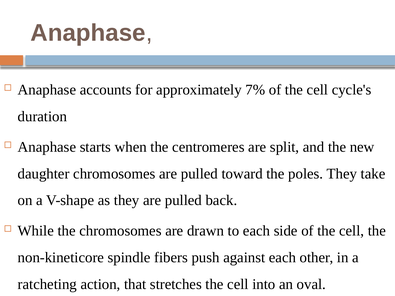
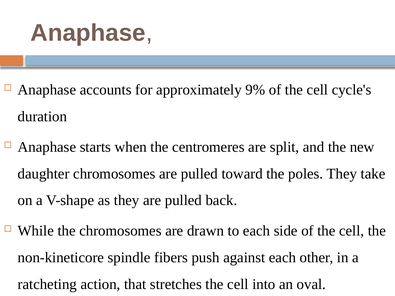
7%: 7% -> 9% (255, 90)
